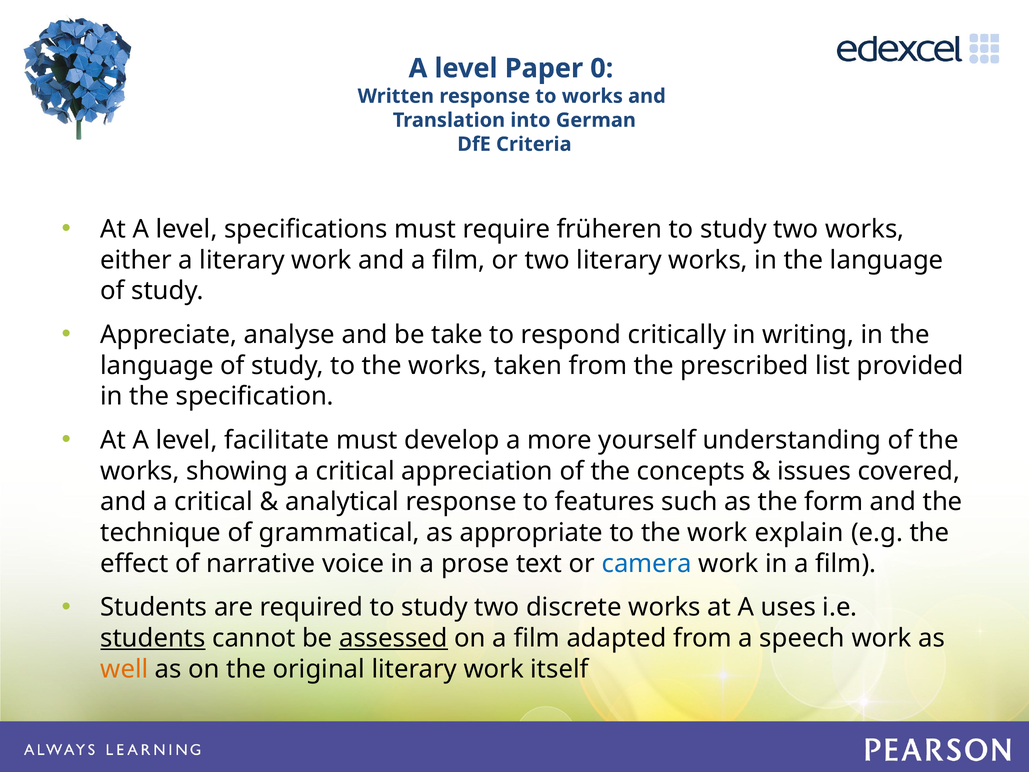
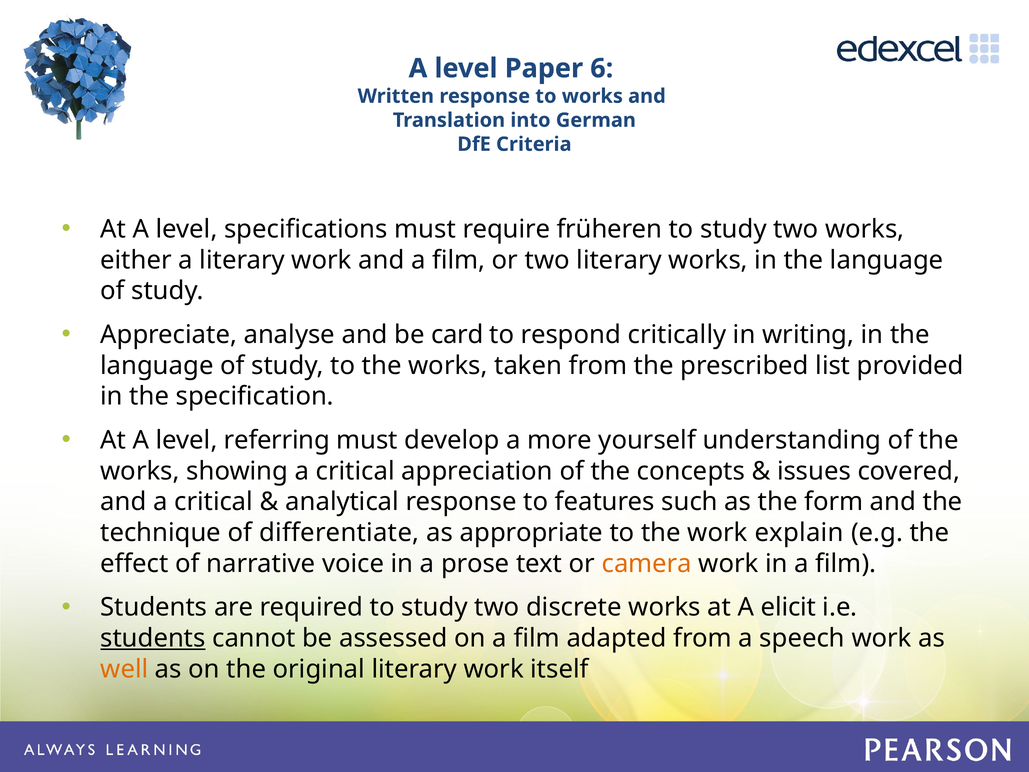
0: 0 -> 6 (602, 68)
take: take -> card (457, 335)
facilitate: facilitate -> referring (277, 440)
grammatical: grammatical -> differentiate (339, 533)
camera colour: blue -> orange (647, 564)
uses: uses -> elicit (788, 607)
assessed underline: present -> none (393, 638)
